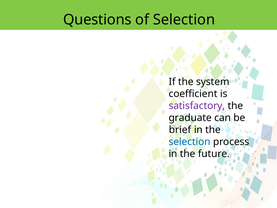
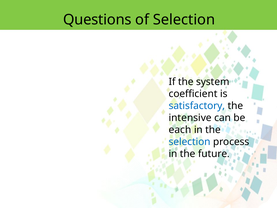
satisfactory colour: purple -> blue (197, 106)
graduate: graduate -> intensive (190, 118)
brief: brief -> each (180, 130)
